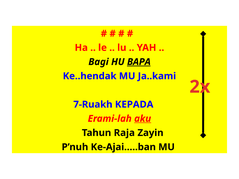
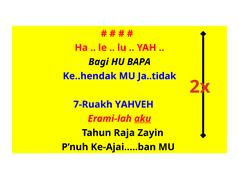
BAPA underline: present -> none (139, 62)
Ja..kami: Ja..kami -> Ja..tidak (157, 76)
KEPADA: KEPADA -> YAHVEH (134, 105)
